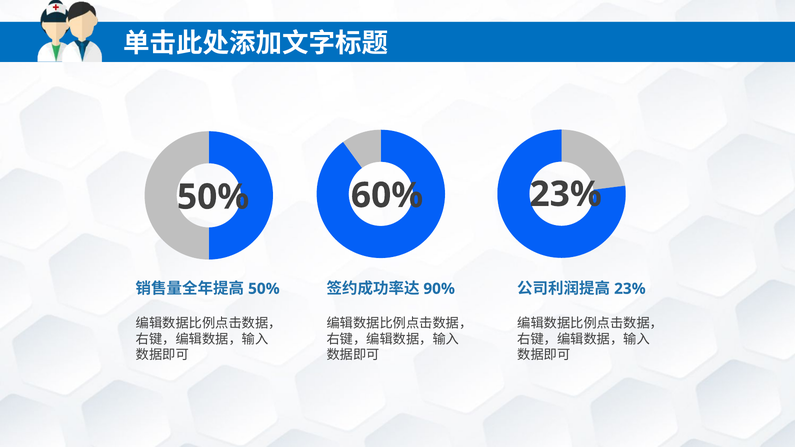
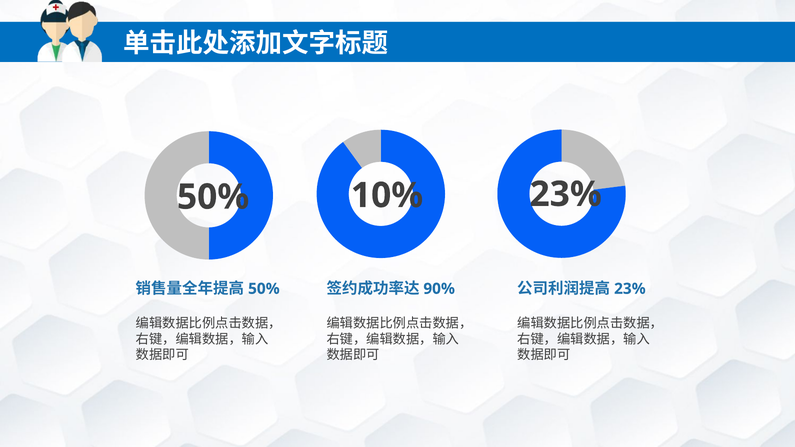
60%: 60% -> 10% (387, 196)
